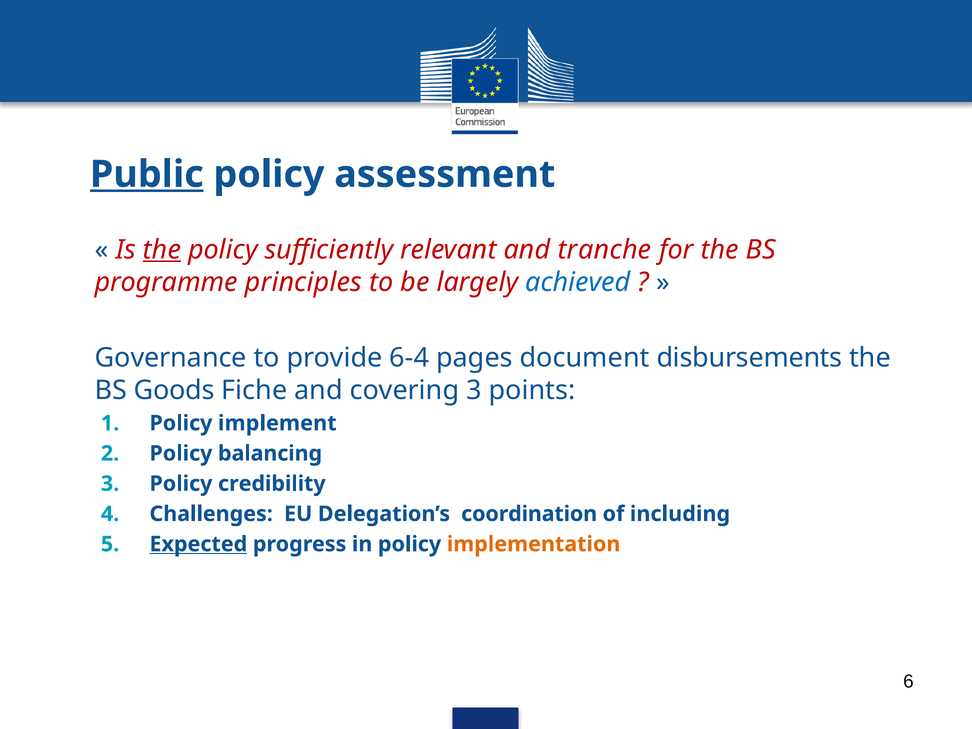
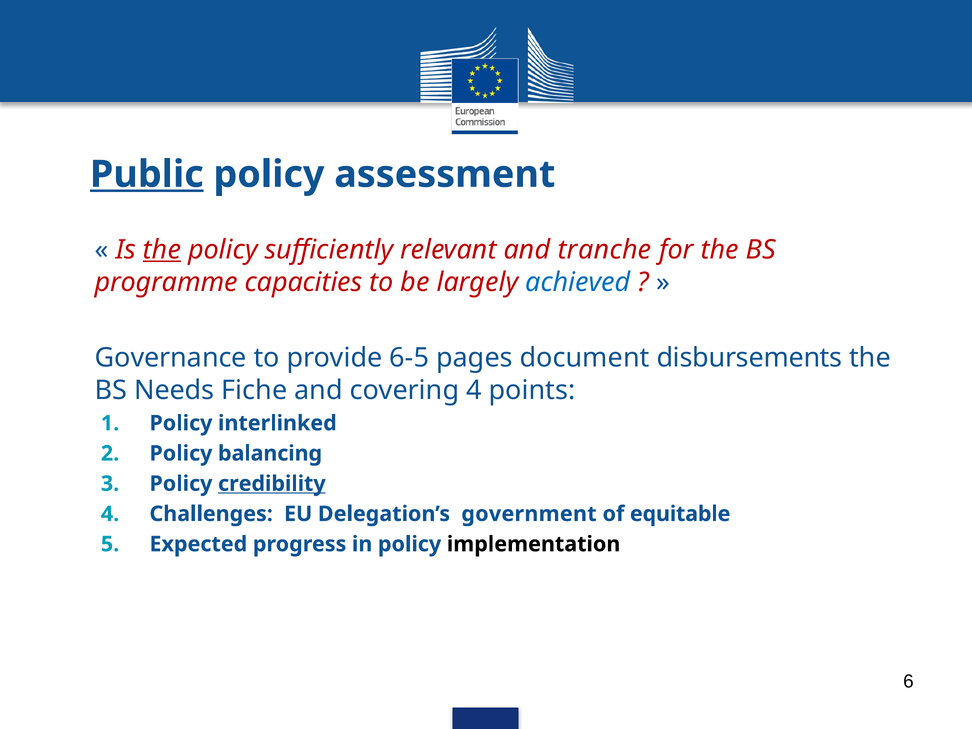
principles: principles -> capacities (304, 282)
6-4: 6-4 -> 6-5 (409, 358)
Goods: Goods -> Needs (174, 390)
covering 3: 3 -> 4 (474, 390)
implement: implement -> interlinked (277, 423)
credibility underline: none -> present (272, 484)
coordination: coordination -> government (529, 514)
including: including -> equitable (680, 514)
Expected underline: present -> none (198, 544)
implementation colour: orange -> black (534, 544)
